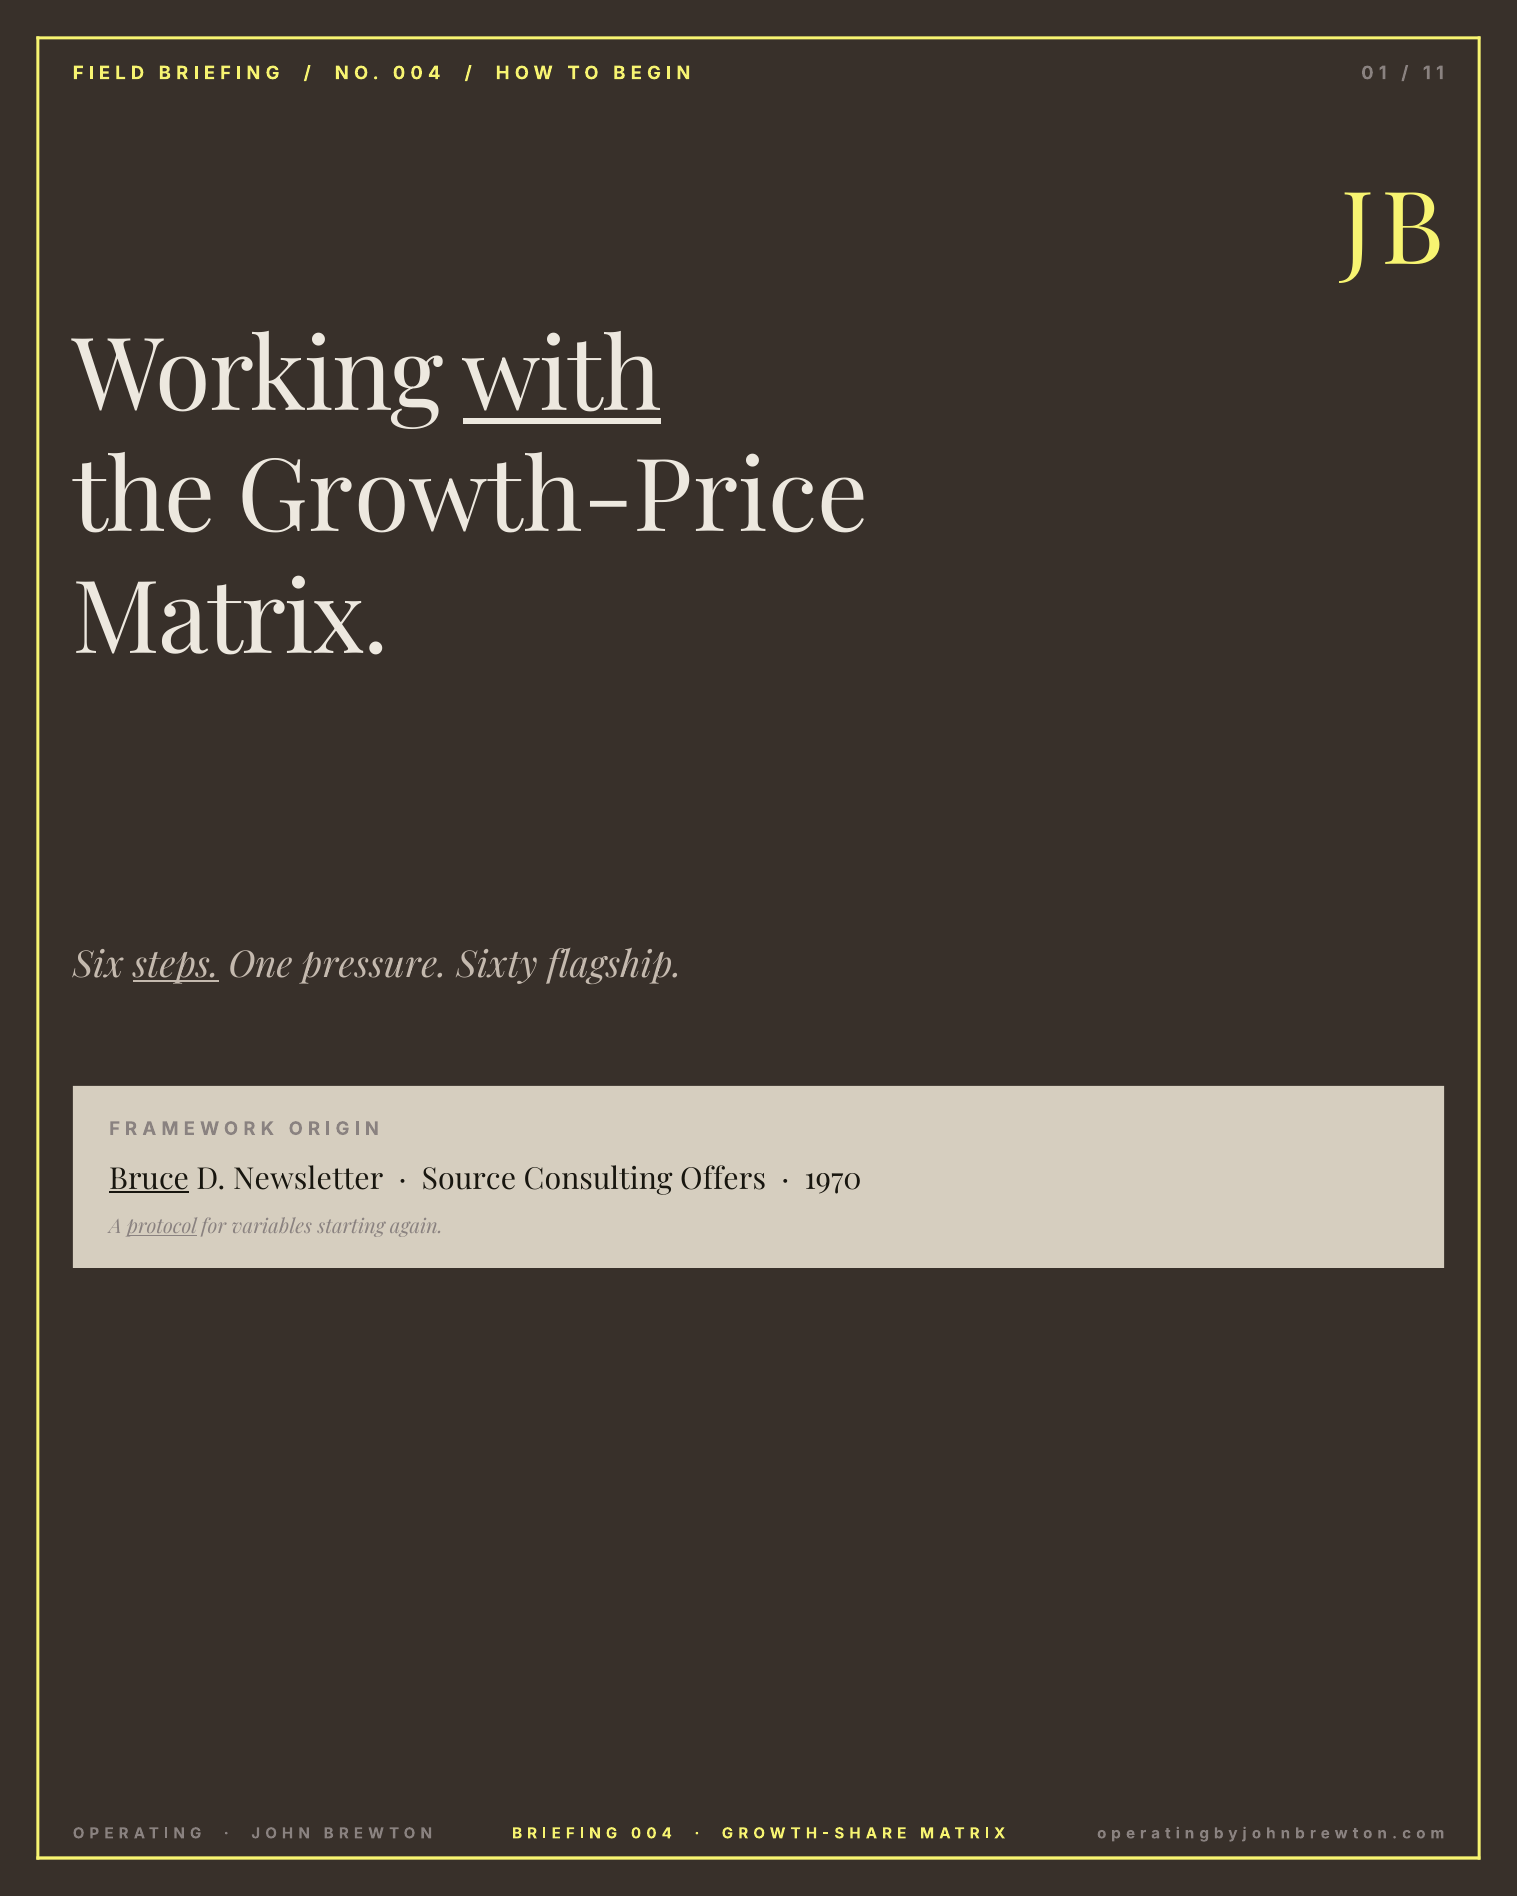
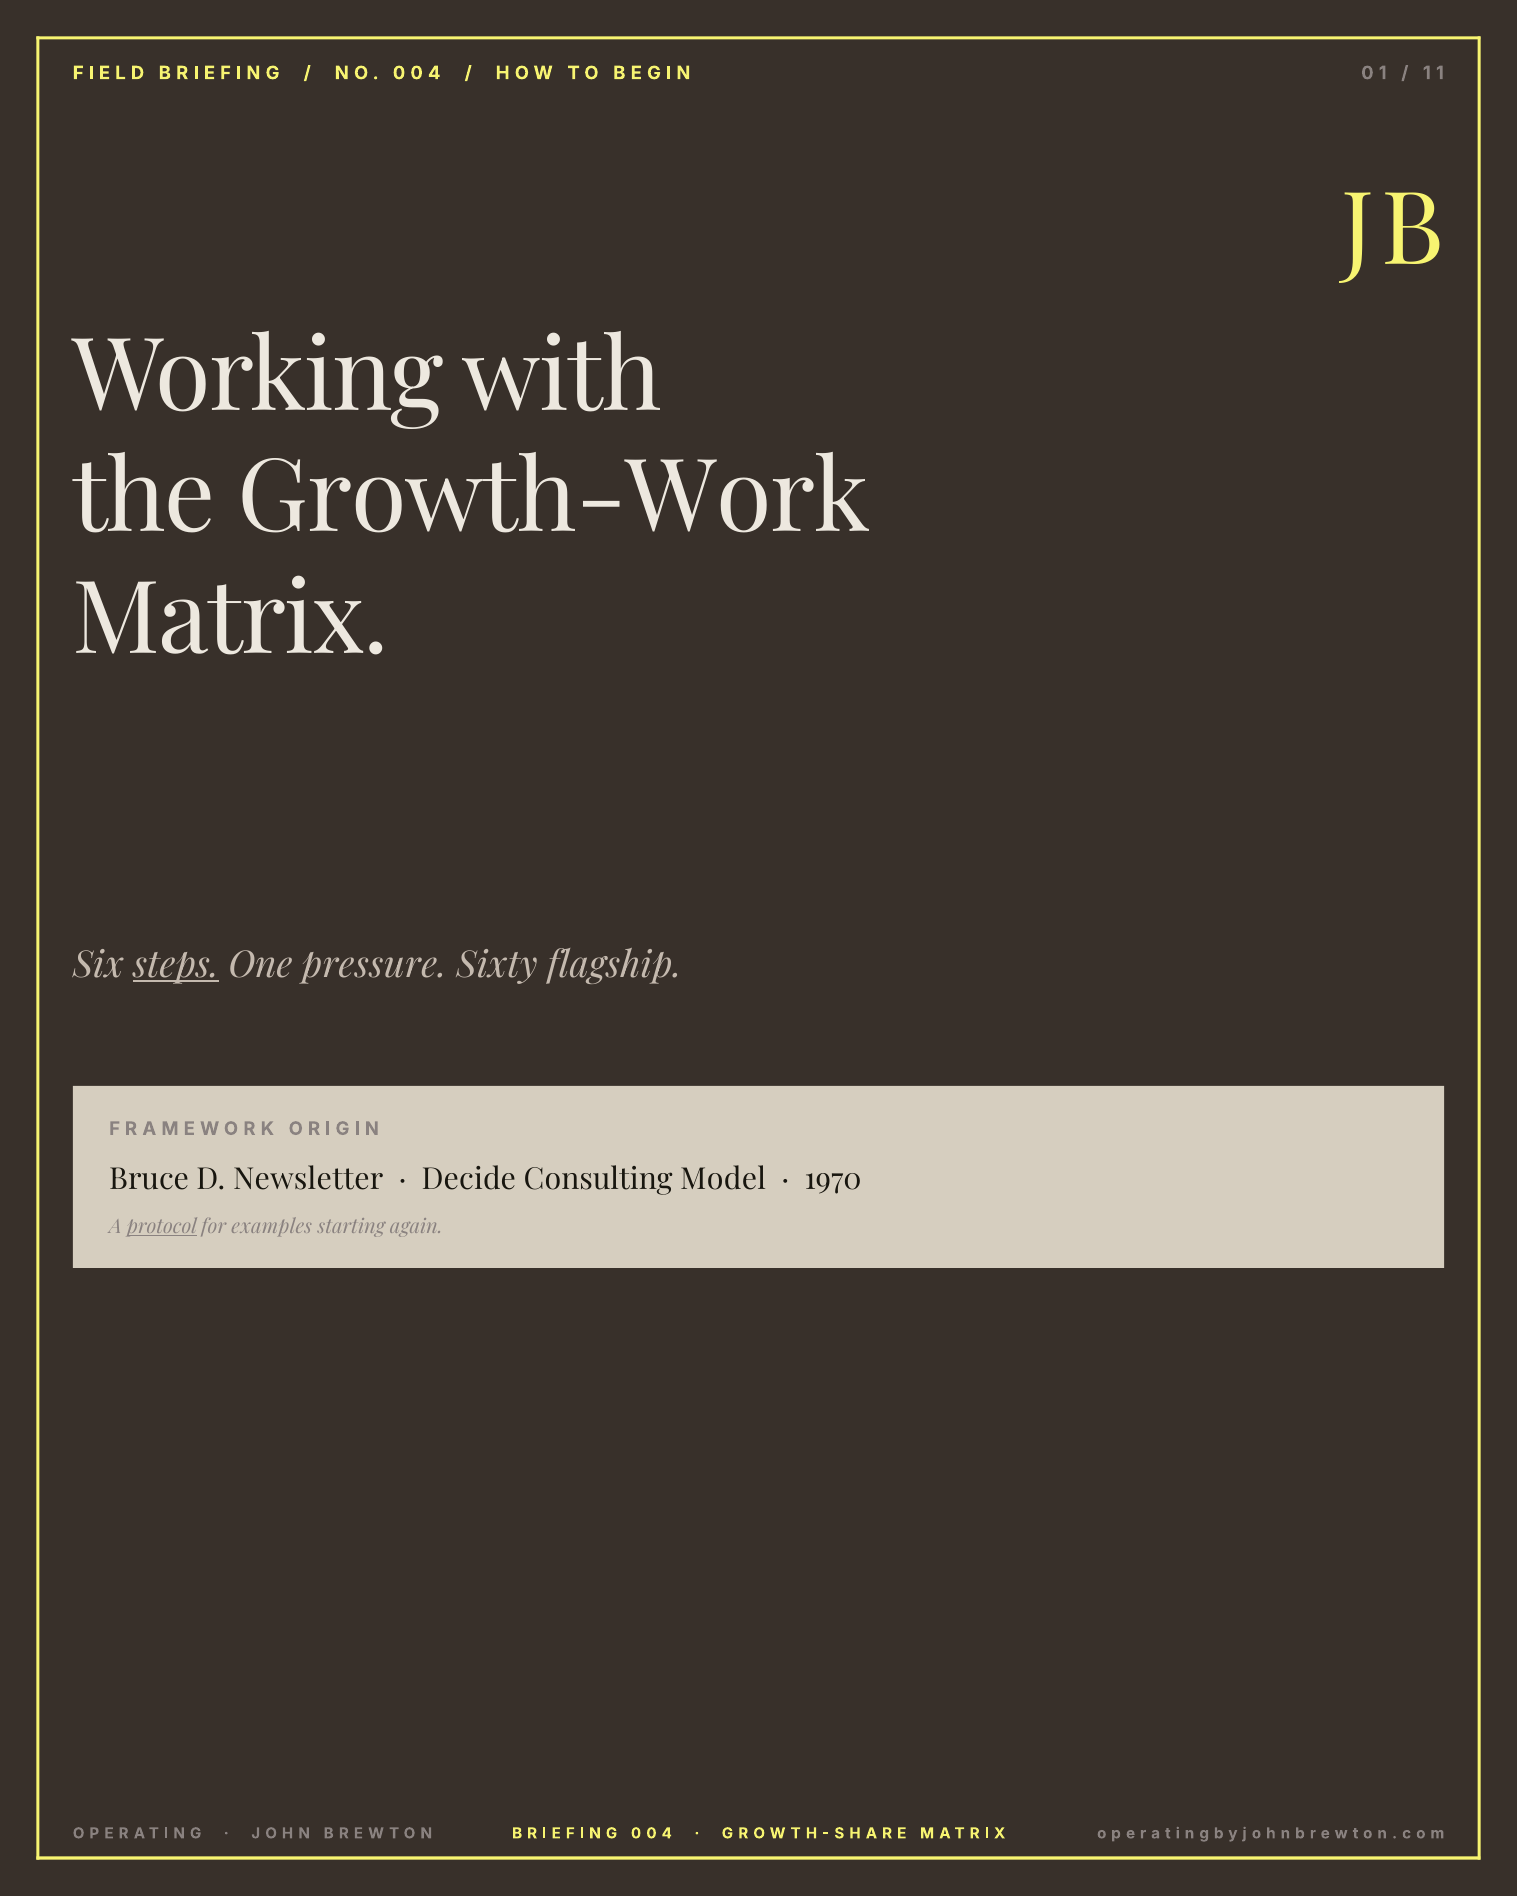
with underline: present -> none (562, 377)
Growth-Price: Growth-Price -> Growth-Work (554, 499)
Bruce underline: present -> none (149, 1179)
Source: Source -> Decide (469, 1179)
Offers: Offers -> Model (723, 1179)
variables: variables -> examples (272, 1227)
